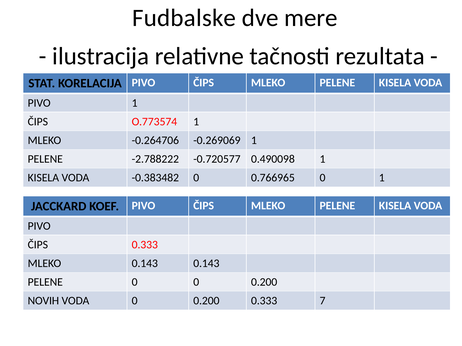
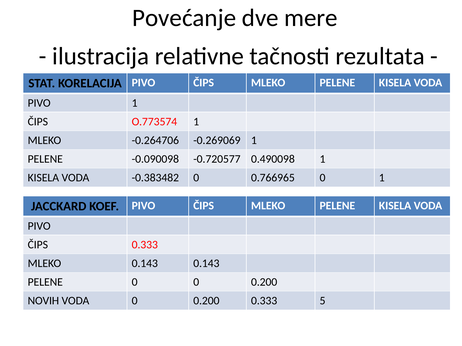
Fudbalske: Fudbalske -> Povećanje (184, 18)
-2.788222: -2.788222 -> -0.090098 (155, 159)
7: 7 -> 5 (323, 301)
